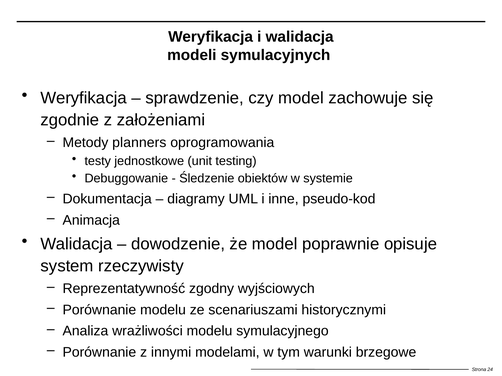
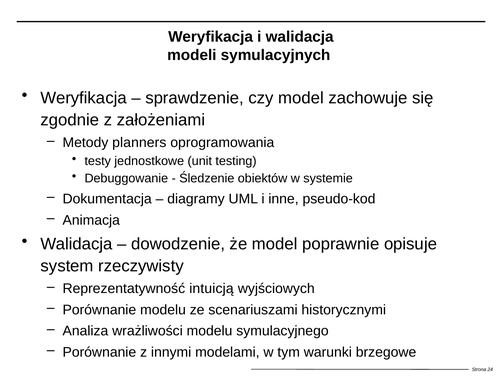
zgodny: zgodny -> intuicją (211, 289)
